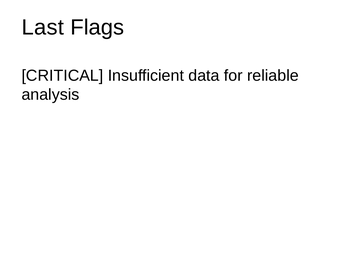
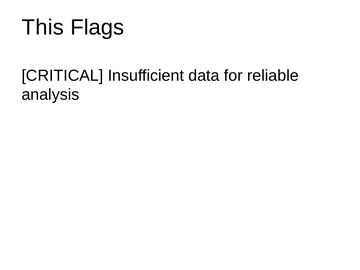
Last: Last -> This (43, 27)
